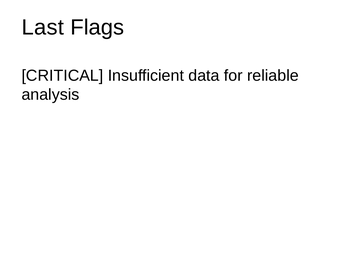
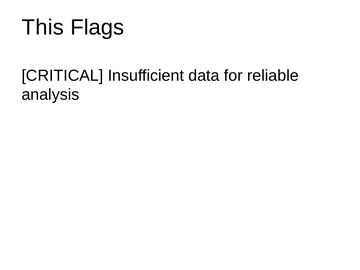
Last: Last -> This (43, 27)
